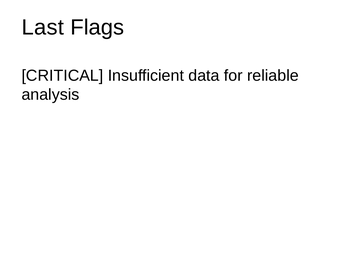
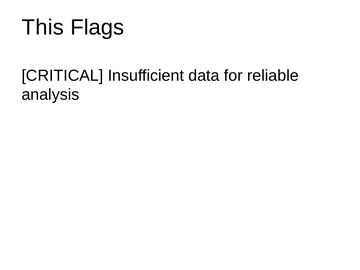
Last: Last -> This (43, 27)
